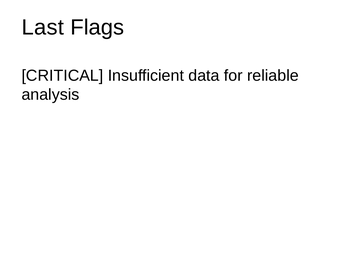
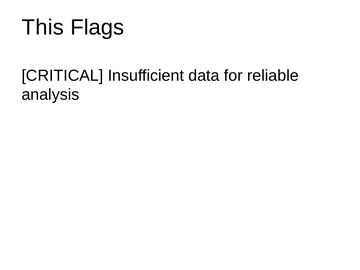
Last: Last -> This (43, 27)
